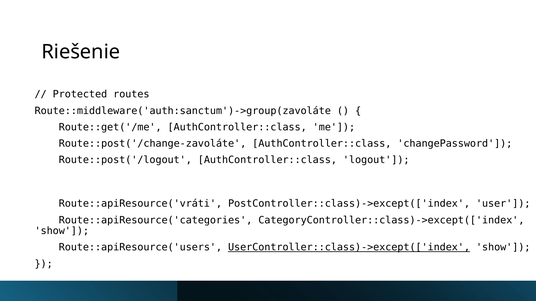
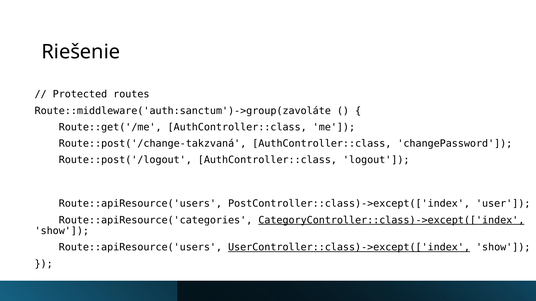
Route::post('/change-zavoláte: Route::post('/change-zavoláte -> Route::post('/change-takzvaná (153, 144)
Route::apiResource('vráti: Route::apiResource('vráti -> Route::apiResource('users (140, 204)
CategoryController::class)->except(['index underline: none -> present (391, 220)
